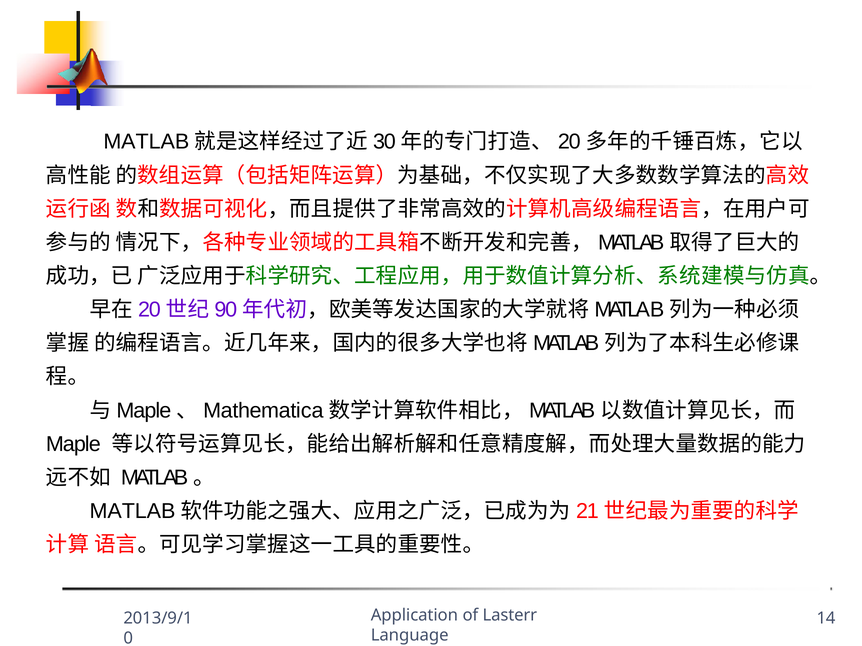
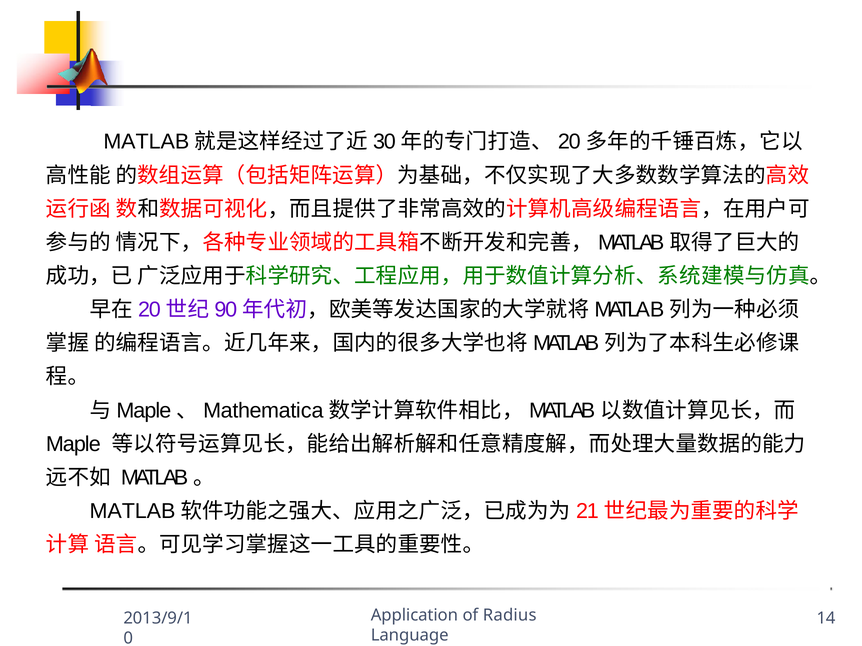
Lasterr: Lasterr -> Radius (510, 616)
